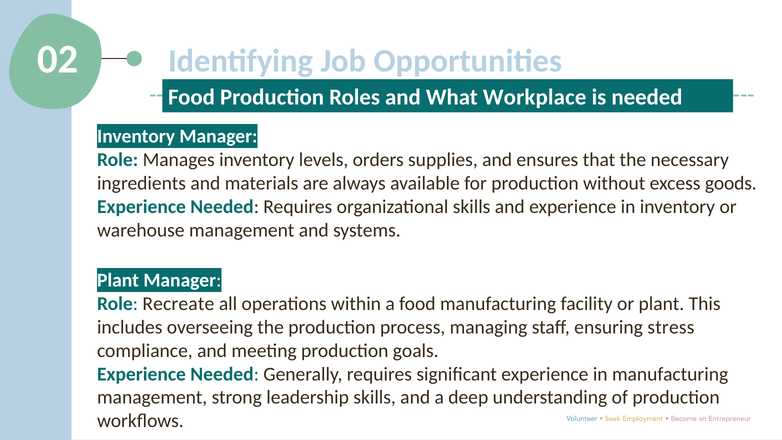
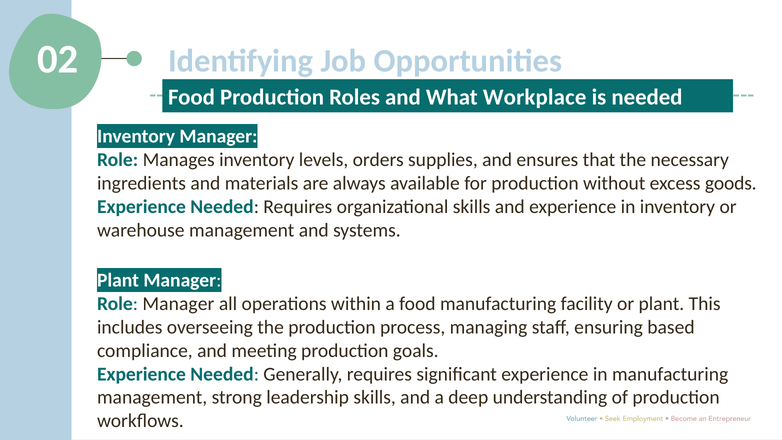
Role Recreate: Recreate -> Manager (178, 304)
stress: stress -> based (671, 327)
